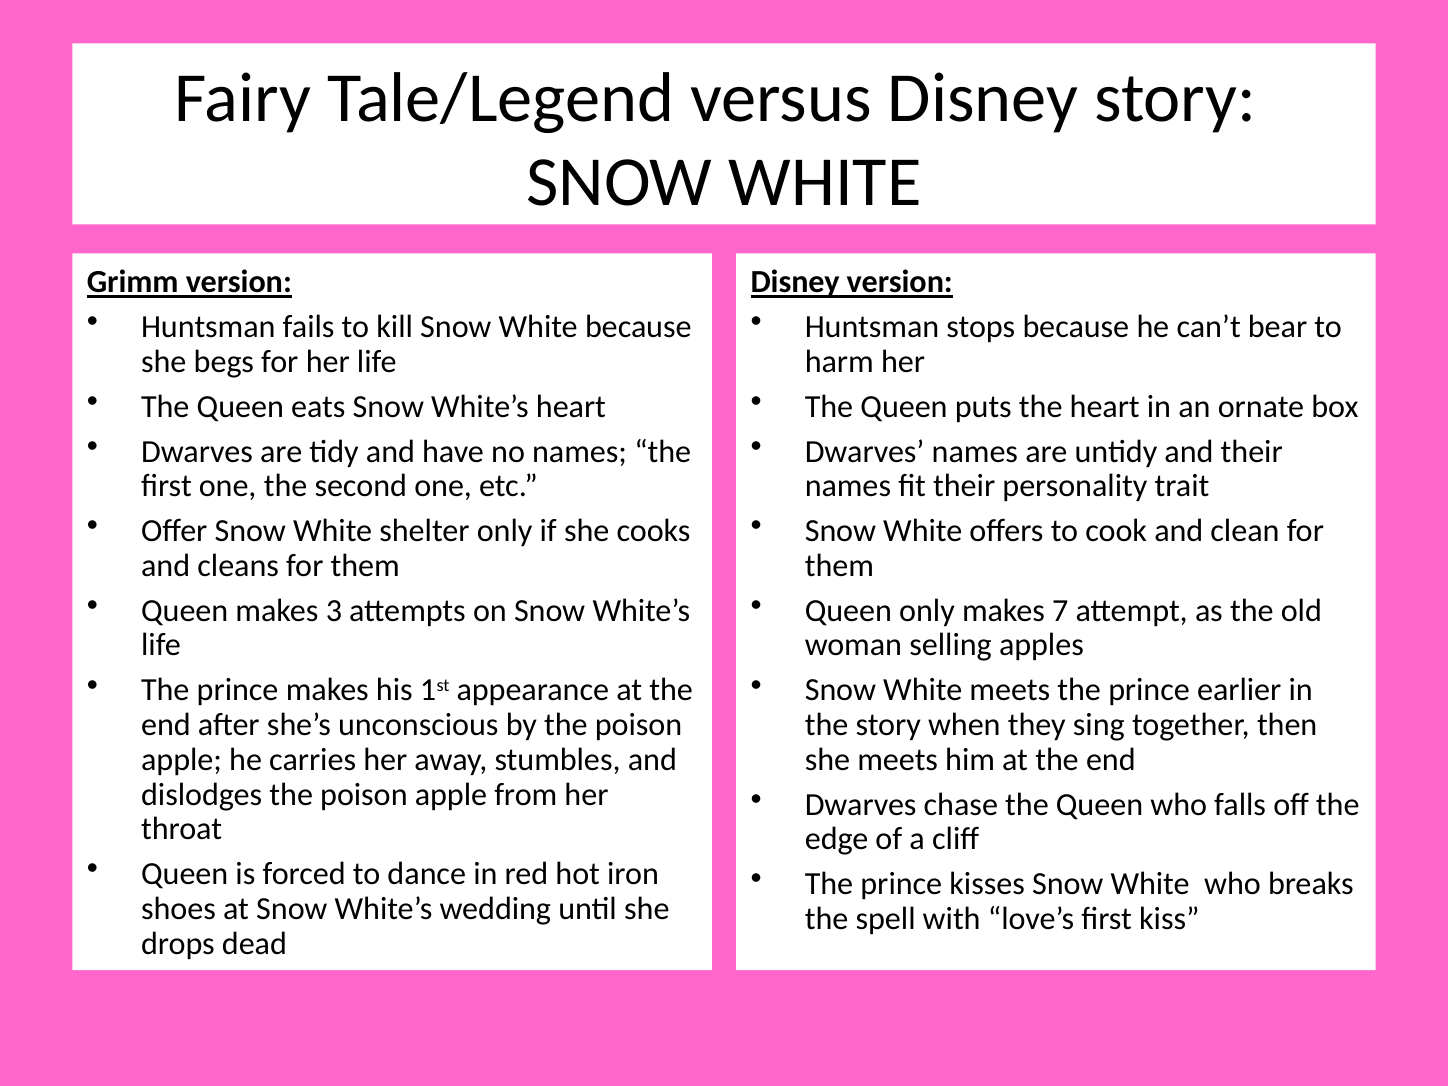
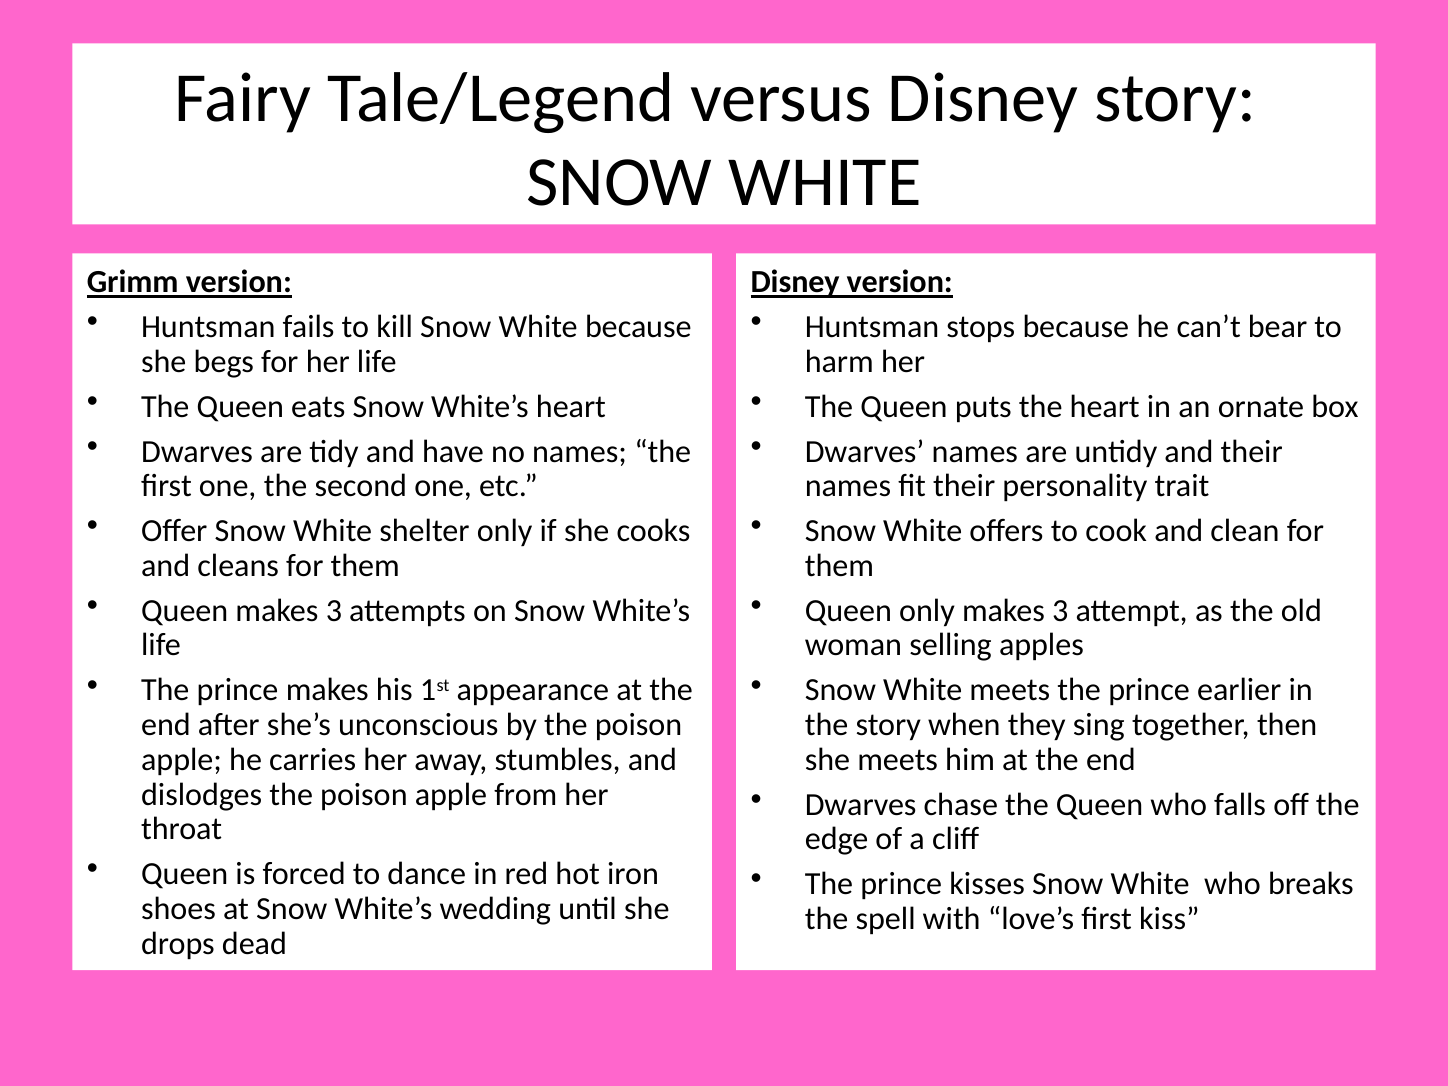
only makes 7: 7 -> 3 (1060, 611)
